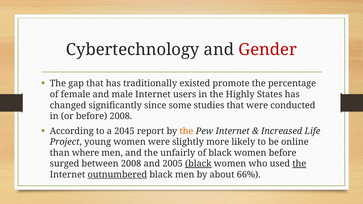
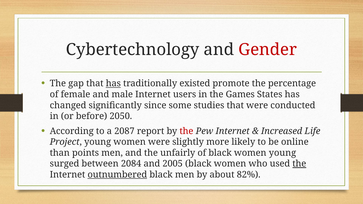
has underline: none -> present (113, 84)
Highly: Highly -> Games (240, 94)
before 2008: 2008 -> 2050 (121, 116)
2045: 2045 -> 2087 (124, 131)
the colour: orange -> red (186, 131)
where: where -> points (85, 153)
women before: before -> young (282, 153)
between 2008: 2008 -> 2084 (131, 164)
black underline: present -> none (198, 164)
66%: 66% -> 82% (249, 175)
